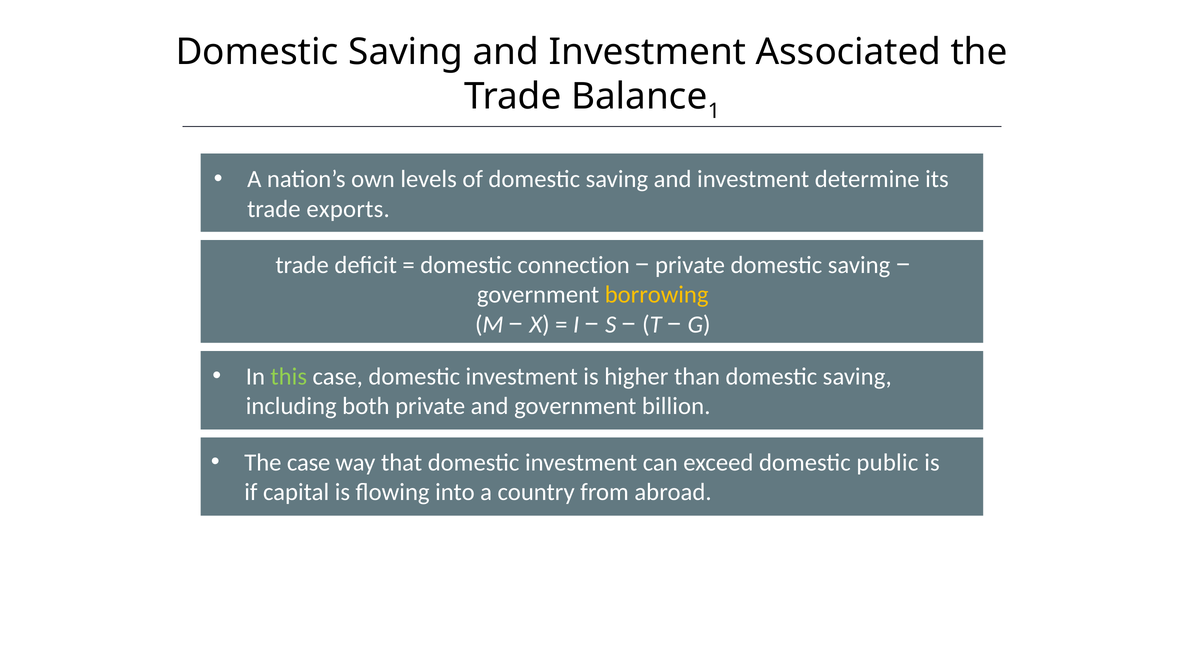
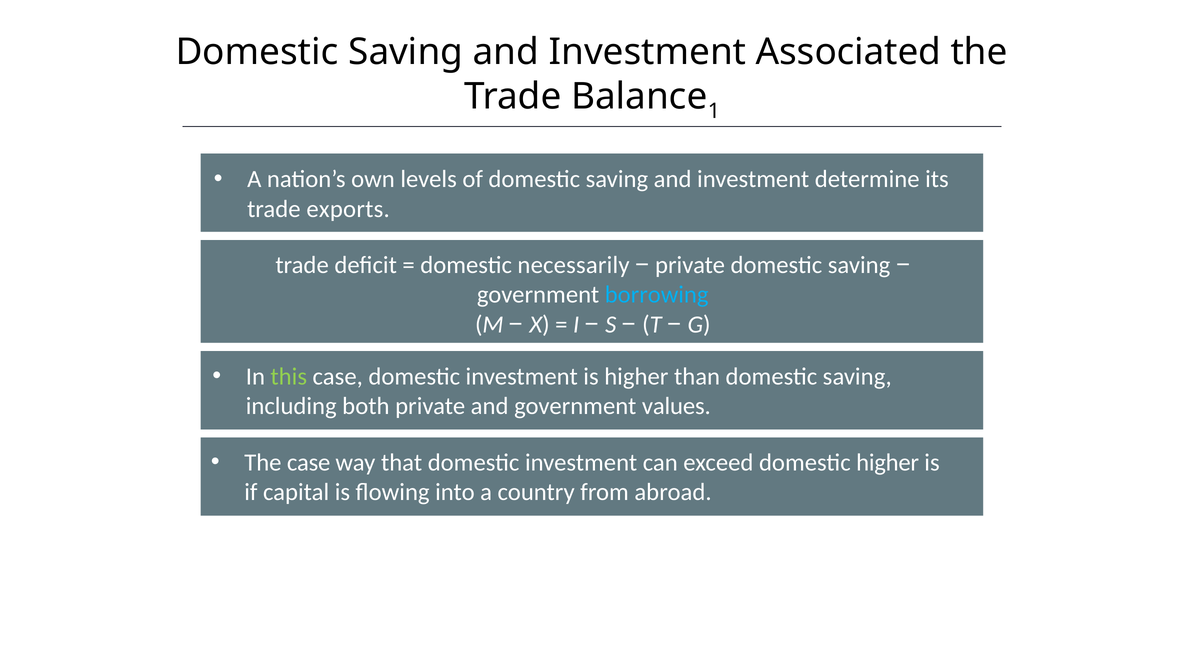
connection: connection -> necessarily (574, 265)
borrowing colour: yellow -> light blue (657, 295)
billion: billion -> values (676, 406)
domestic public: public -> higher (888, 463)
